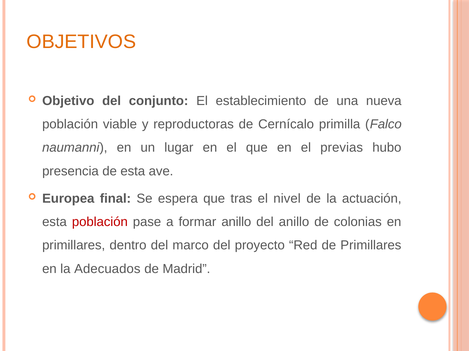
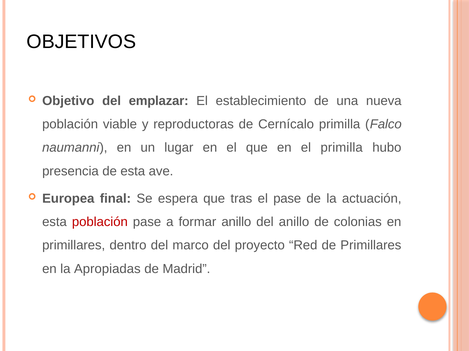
OBJETIVOS colour: orange -> black (81, 42)
conjunto: conjunto -> emplazar (159, 101)
el previas: previas -> primilla (342, 148)
el nivel: nivel -> pase (287, 199)
Adecuados: Adecuados -> Apropiadas (107, 269)
